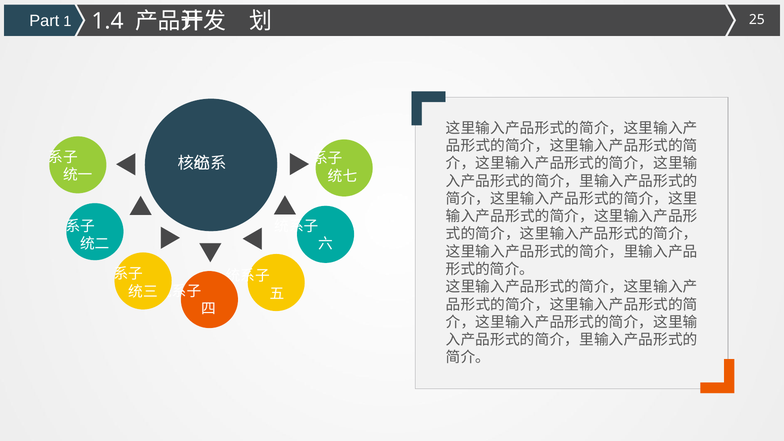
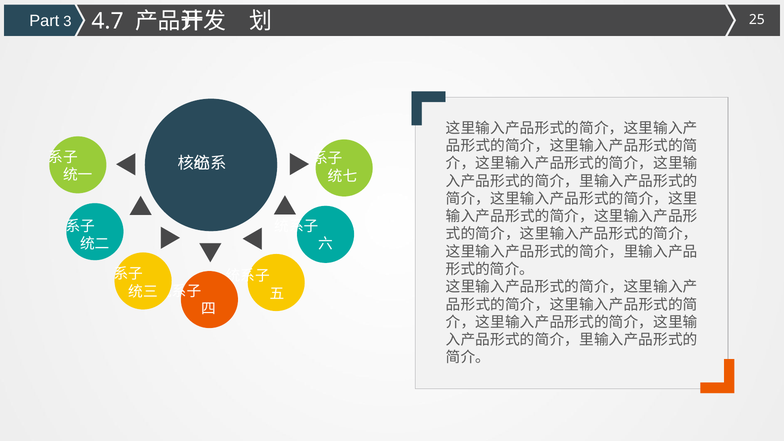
1: 1 -> 3 (67, 21)
1.4: 1.4 -> 4.7 (108, 21)
